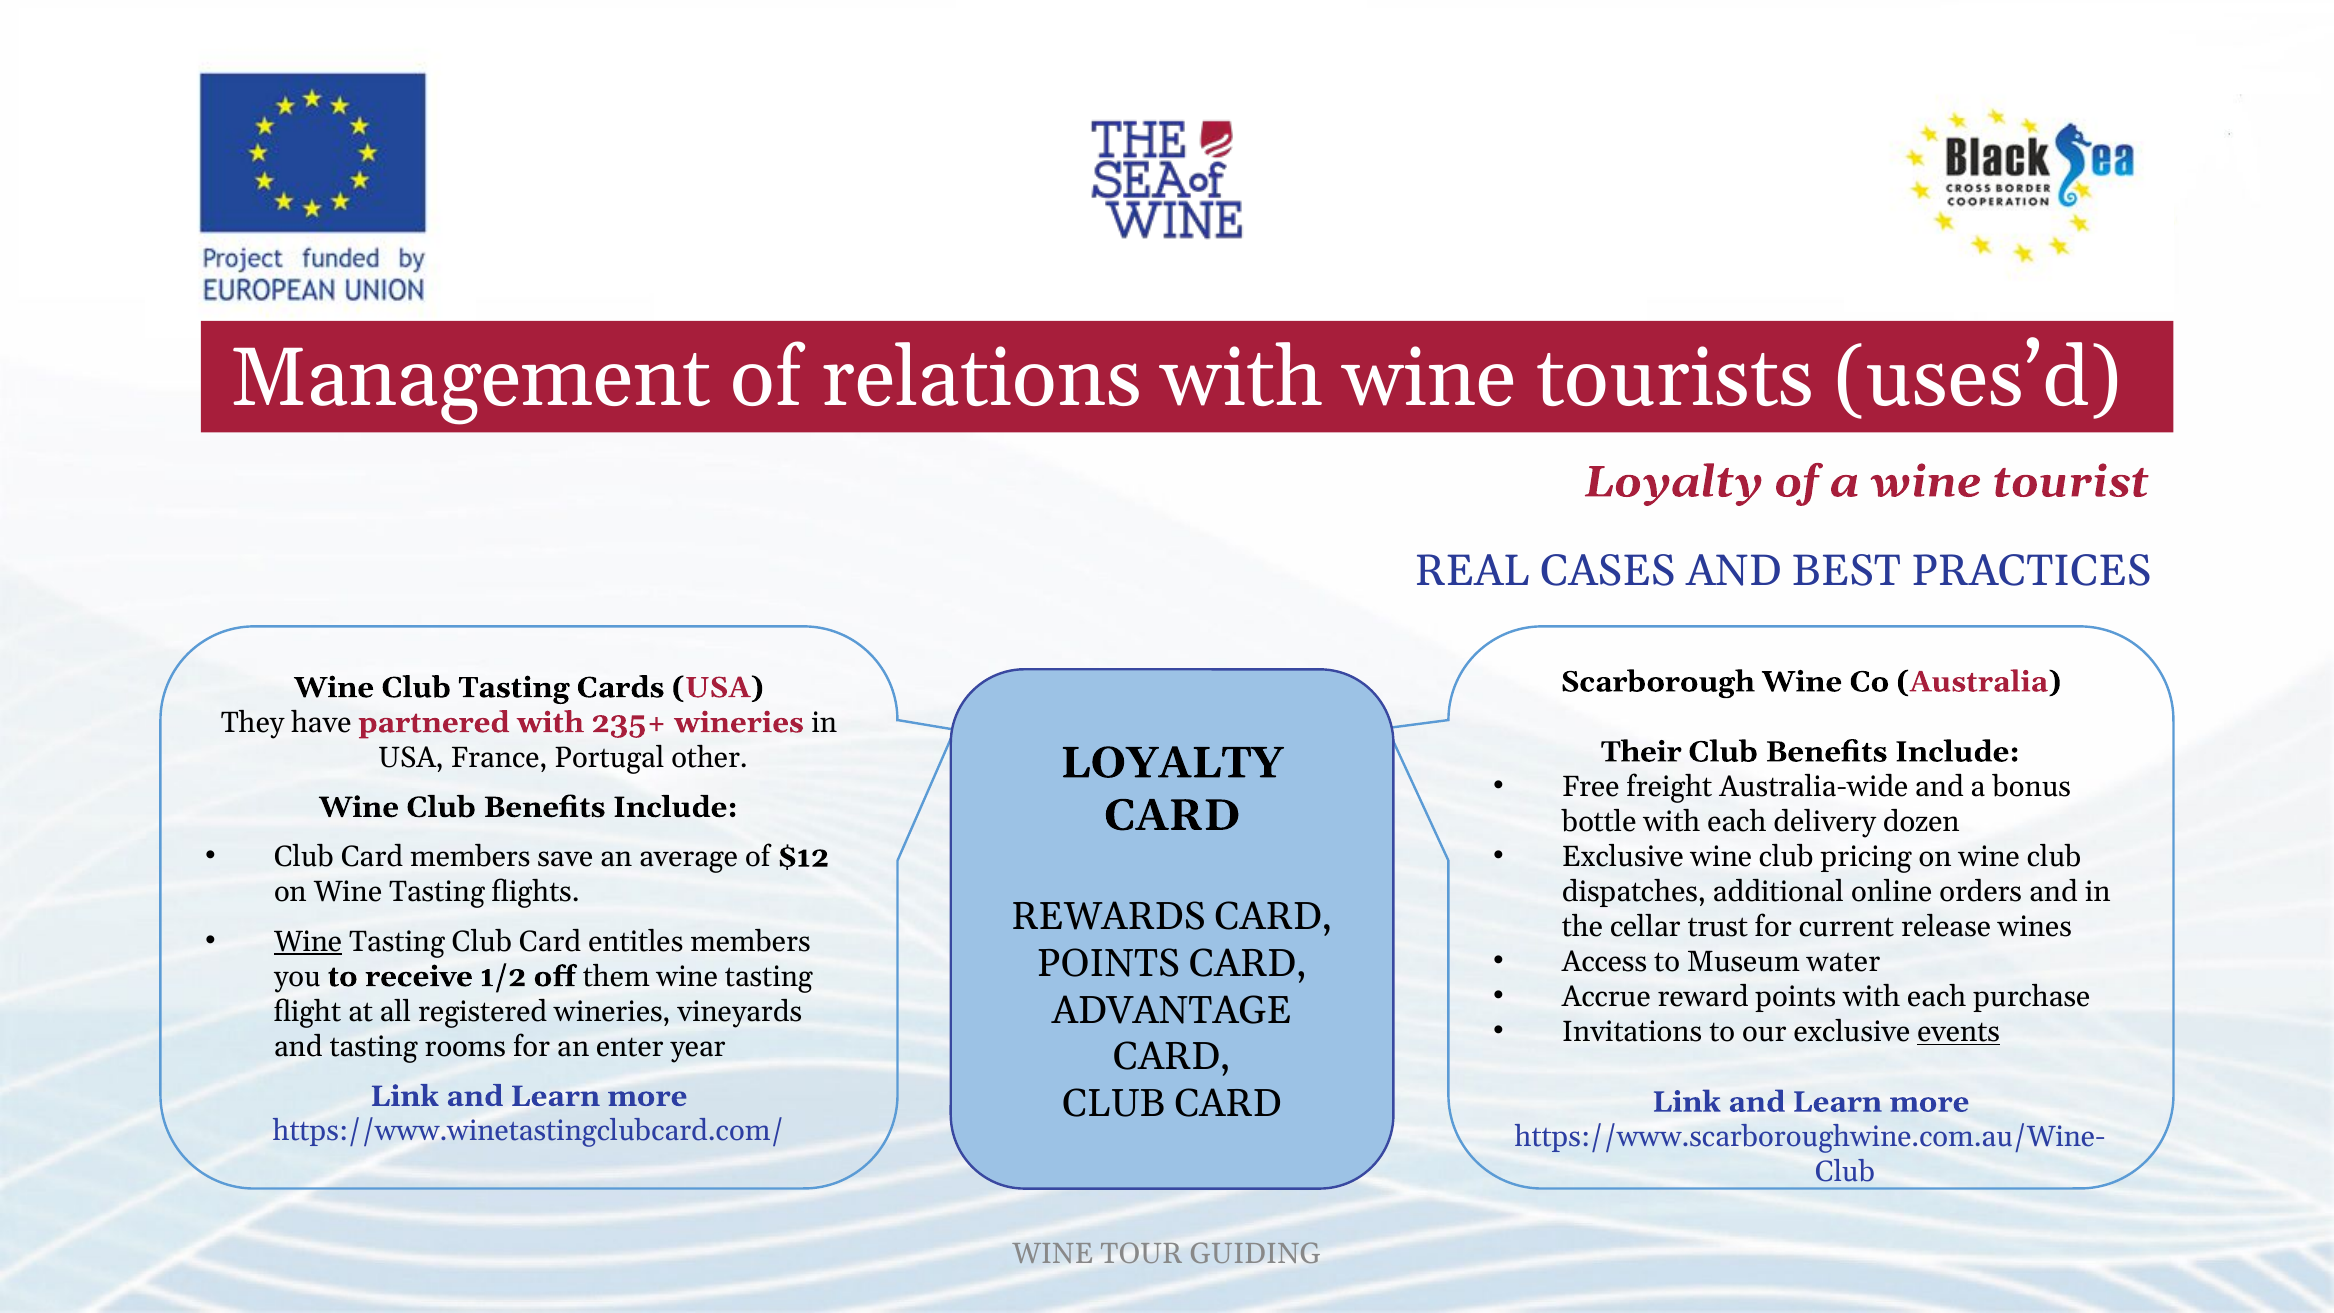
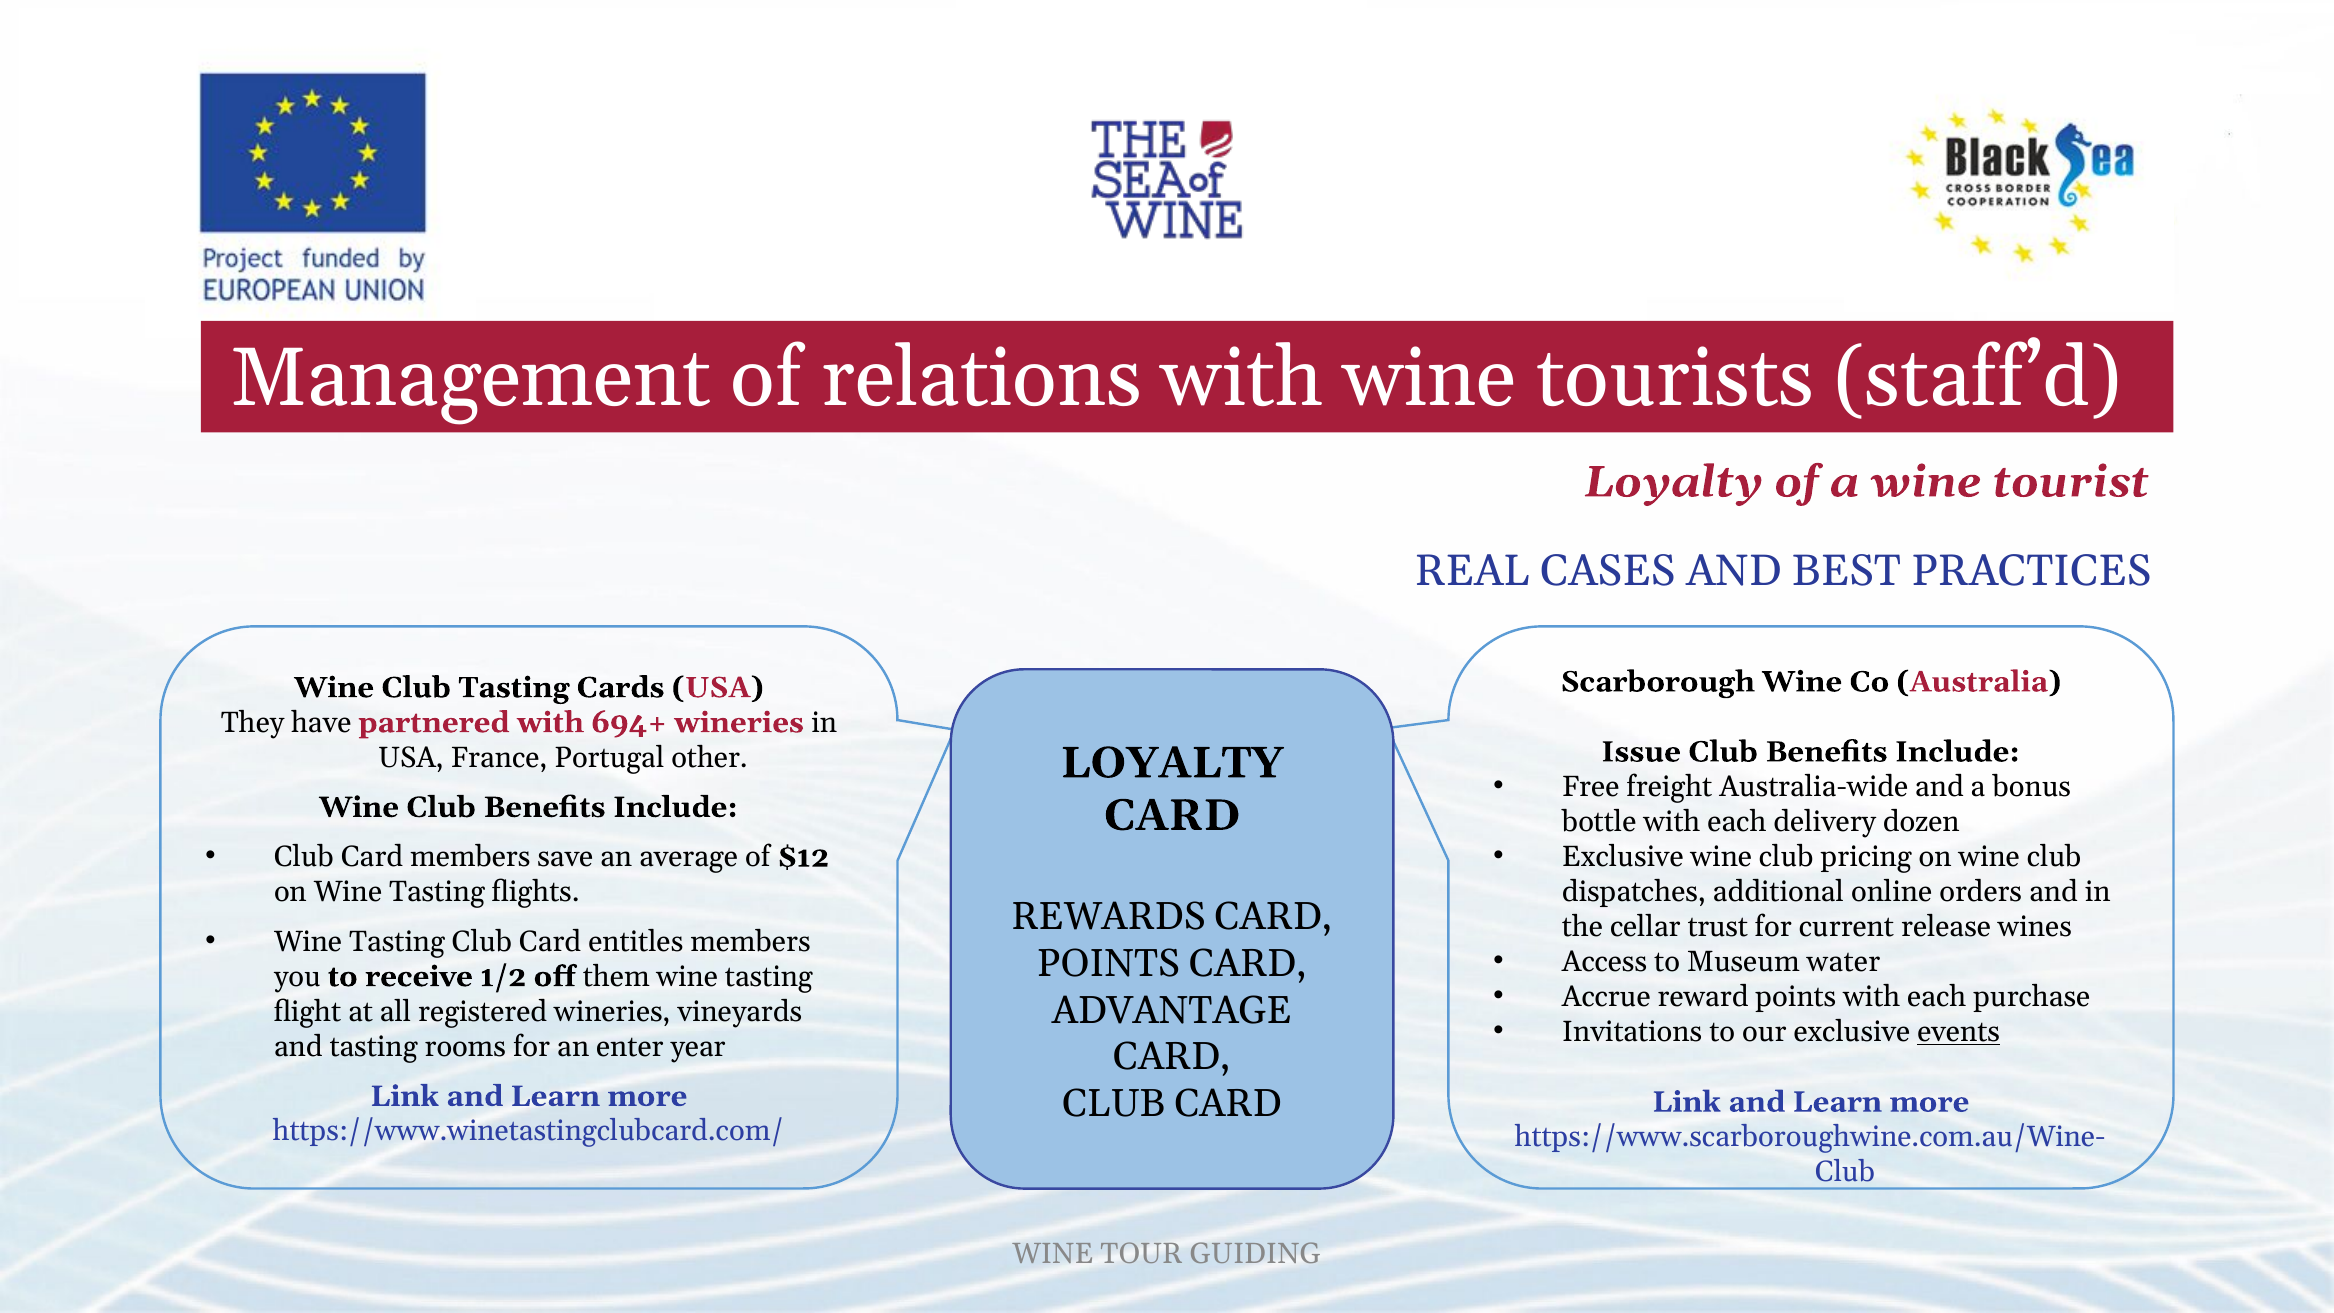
uses’d: uses’d -> staff’d (1978, 379)
235+: 235+ -> 694+ (629, 723)
Their: Their -> Issue (1641, 752)
Wine underline: present -> none (308, 941)
